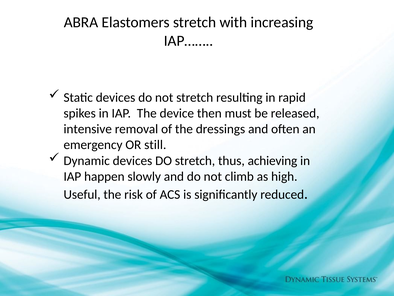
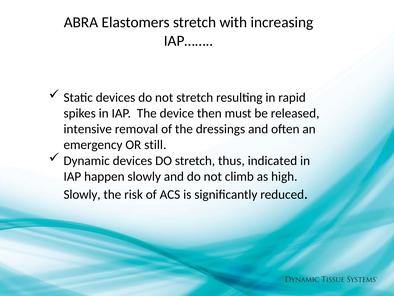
achieving: achieving -> indicated (272, 160)
Useful: Useful -> Slowly (82, 194)
